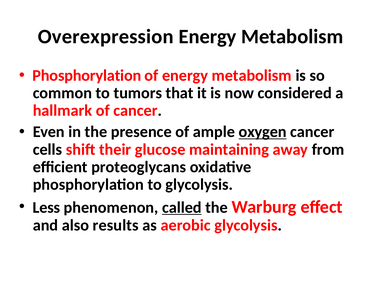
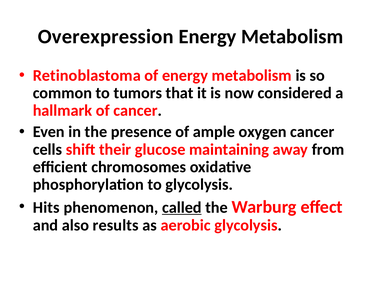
Phosphorylation: Phosphorylation -> Retinoblastoma (87, 75)
oxygen underline: present -> none (263, 132)
proteoglycans: proteoglycans -> chromosomes (139, 167)
Less: Less -> Hits (46, 207)
